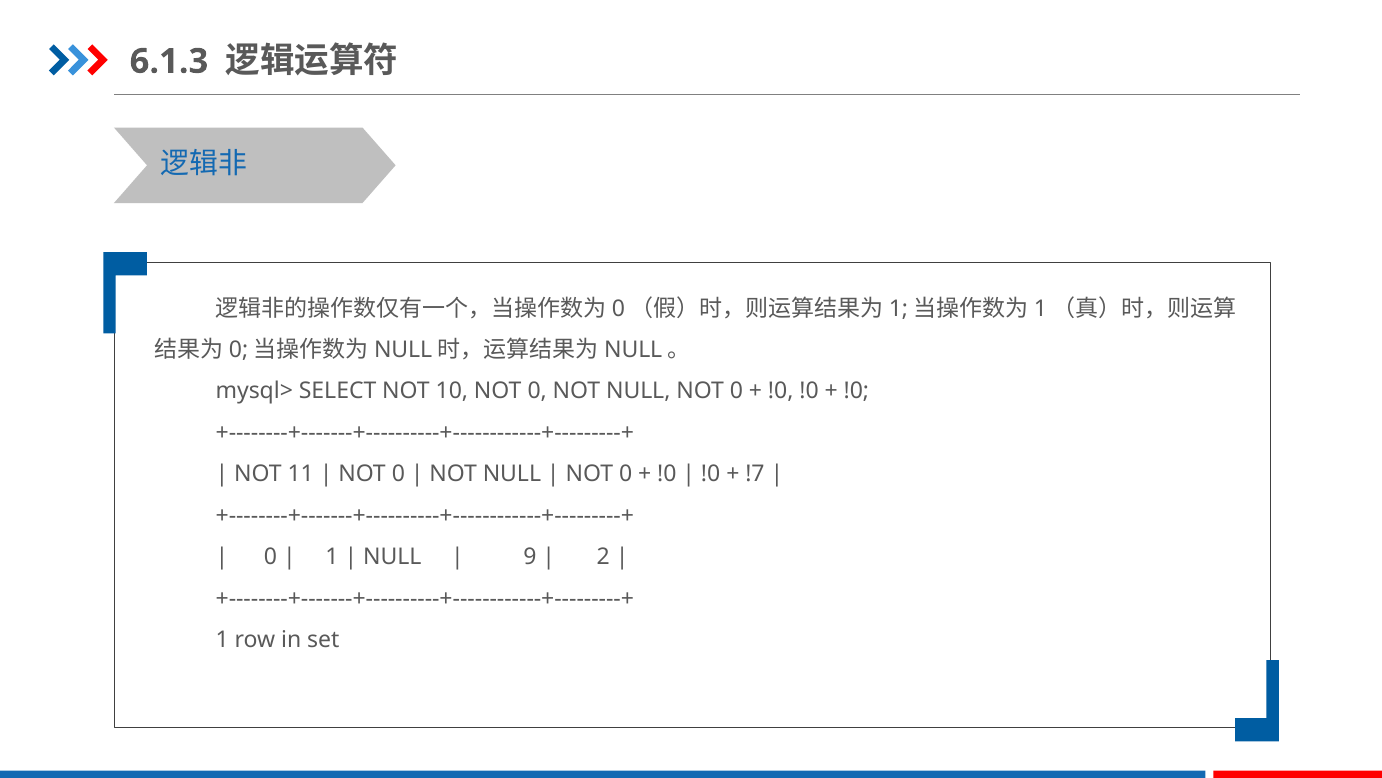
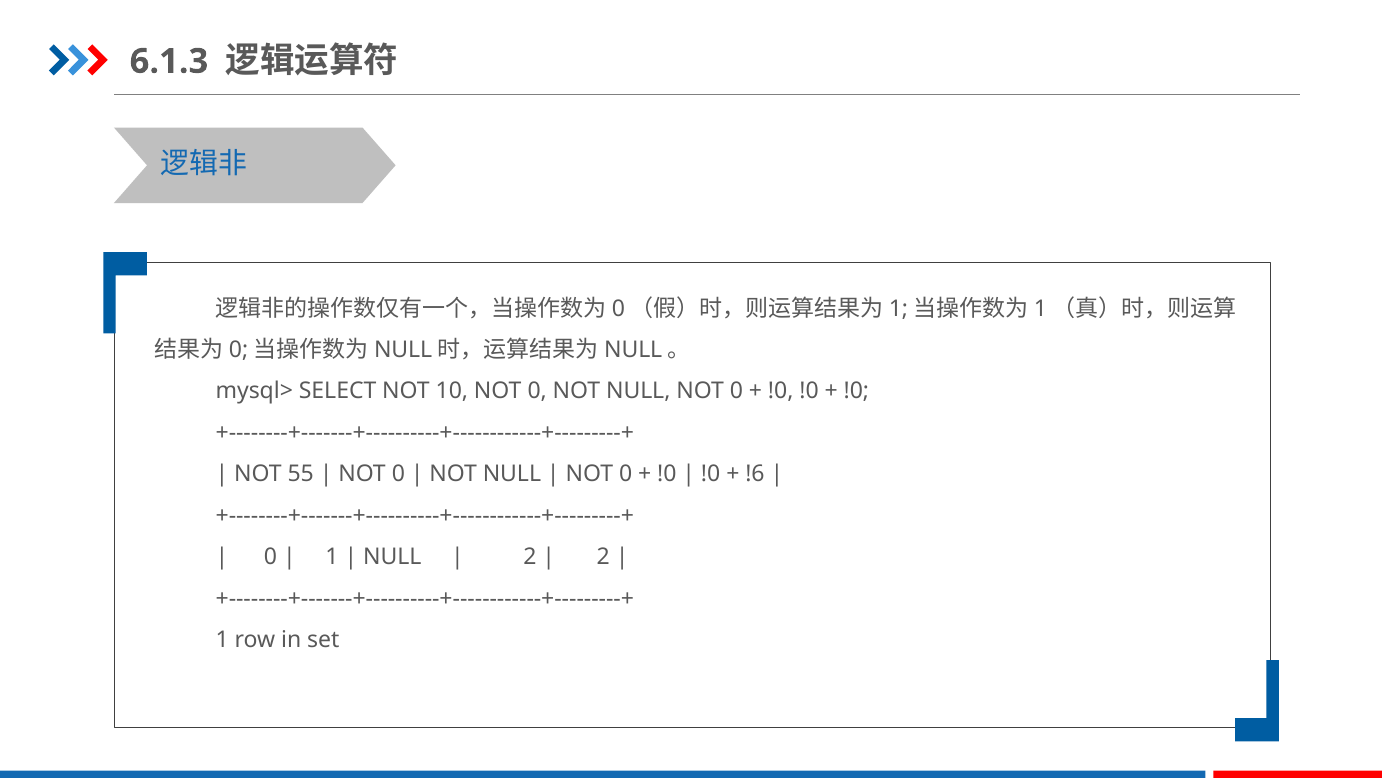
11: 11 -> 55 (301, 474)
!7: !7 -> !6 (755, 474)
9: 9 -> 2 (530, 557)
